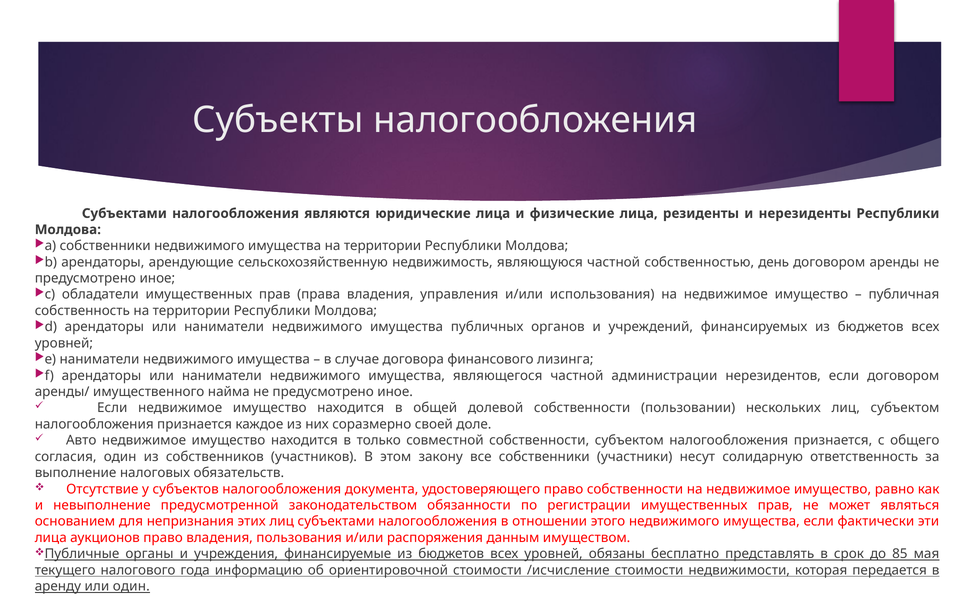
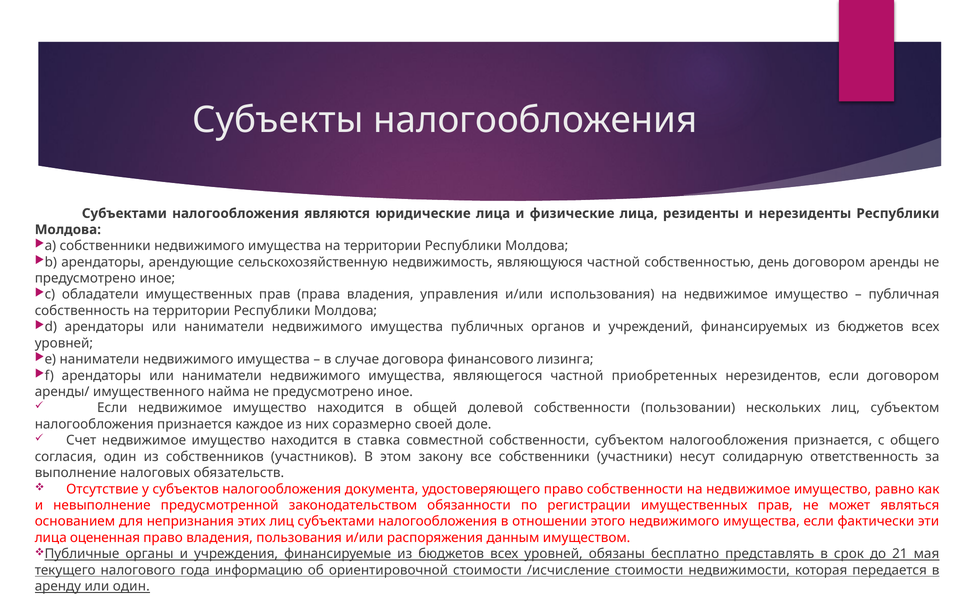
администрации: администрации -> приобретенных (664, 375)
Авто: Авто -> Счет (81, 440)
только: только -> ставка (379, 440)
аукционов: аукционов -> оцененная (105, 537)
85: 85 -> 21 (900, 554)
